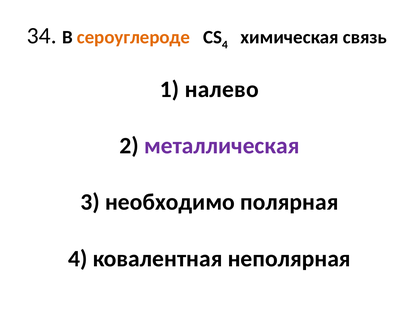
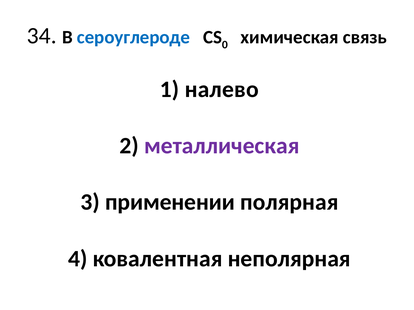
сероуглероде colour: orange -> blue (134, 37)
4: 4 -> 0 (225, 45)
необходимо: необходимо -> применении (170, 202)
